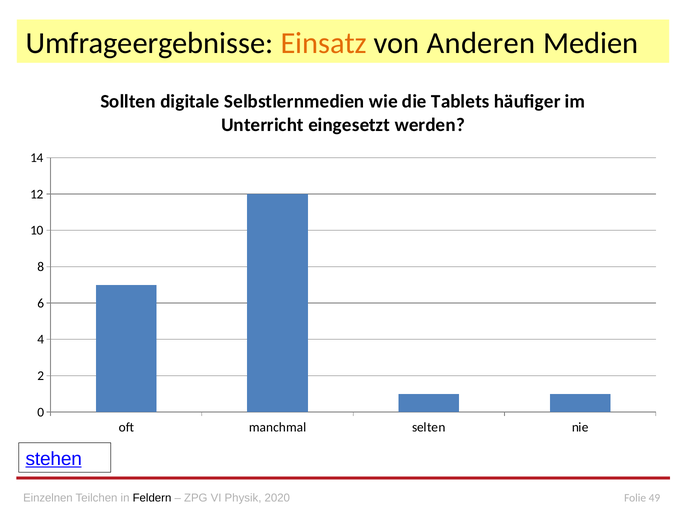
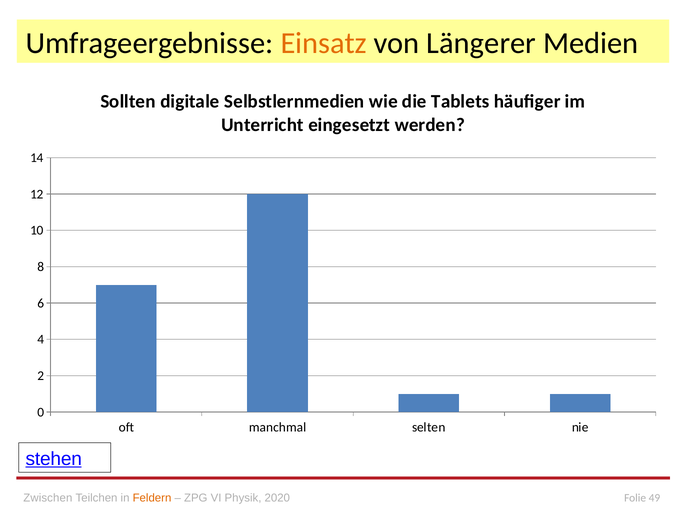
Anderen: Anderen -> Längerer (481, 43)
Einzelnen: Einzelnen -> Zwischen (48, 497)
Feldern colour: black -> orange (152, 497)
